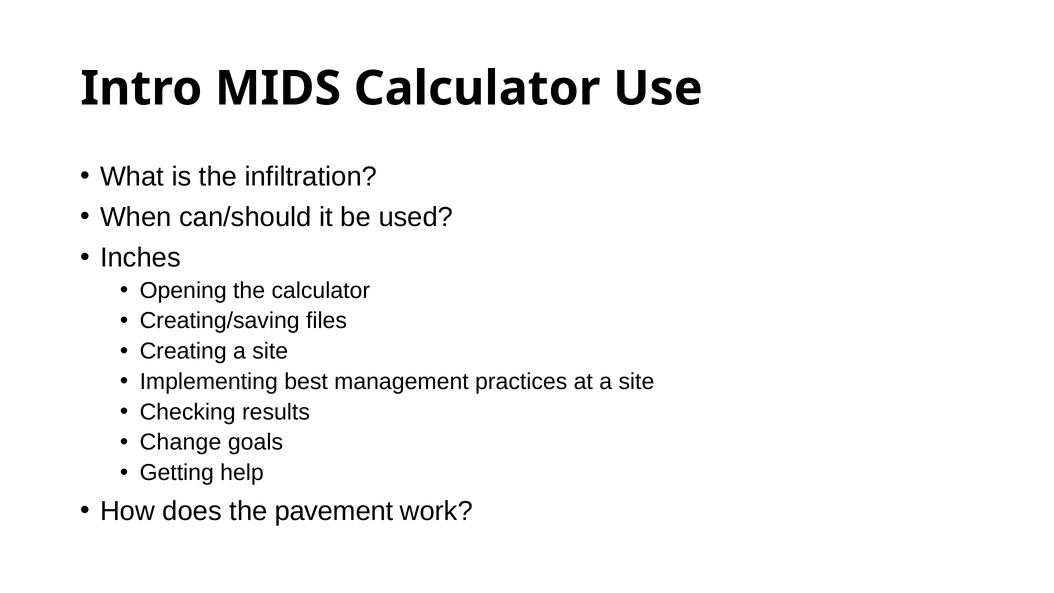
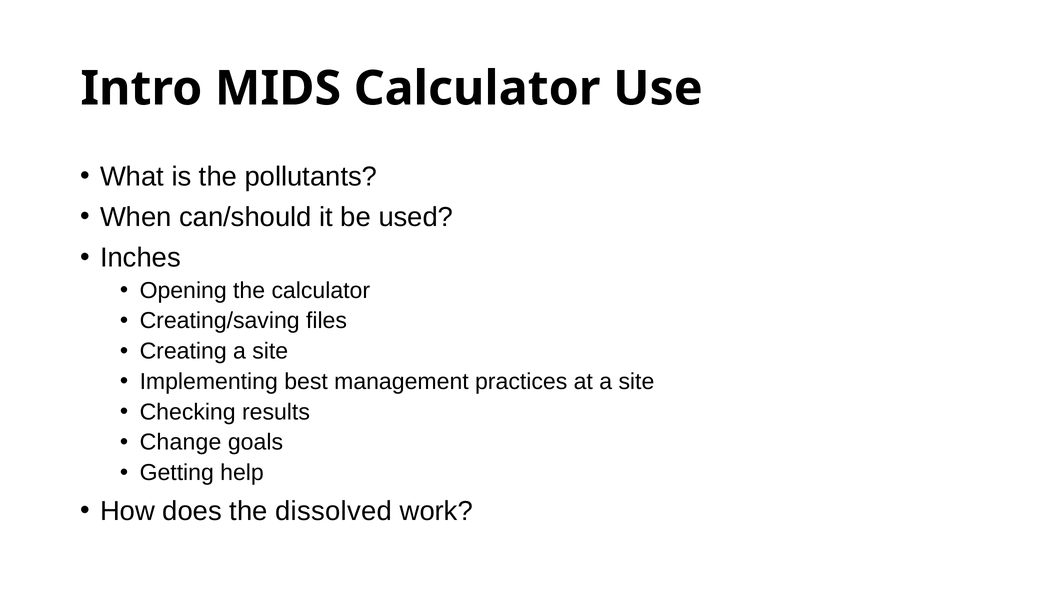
infiltration: infiltration -> pollutants (311, 176)
pavement: pavement -> dissolved (334, 511)
